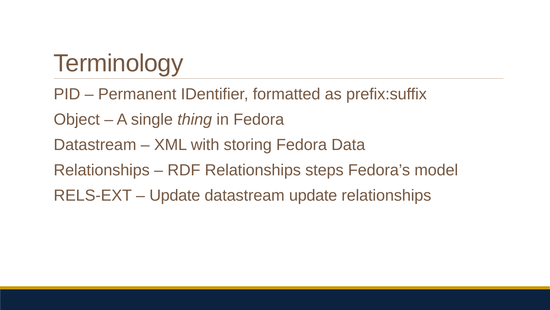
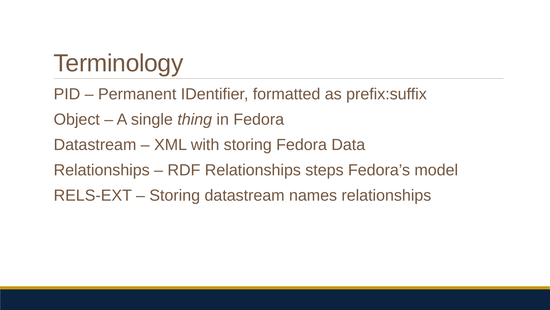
Update: Update -> Storing (175, 195)
datastream update: update -> names (313, 195)
